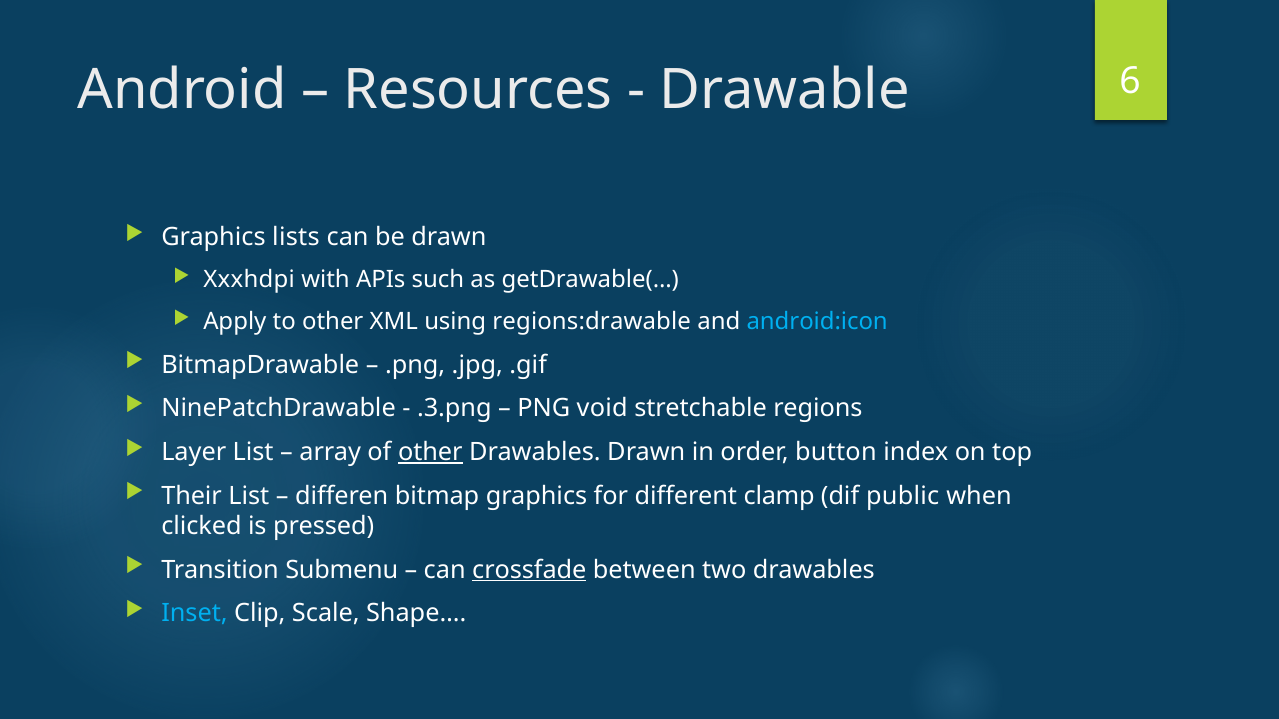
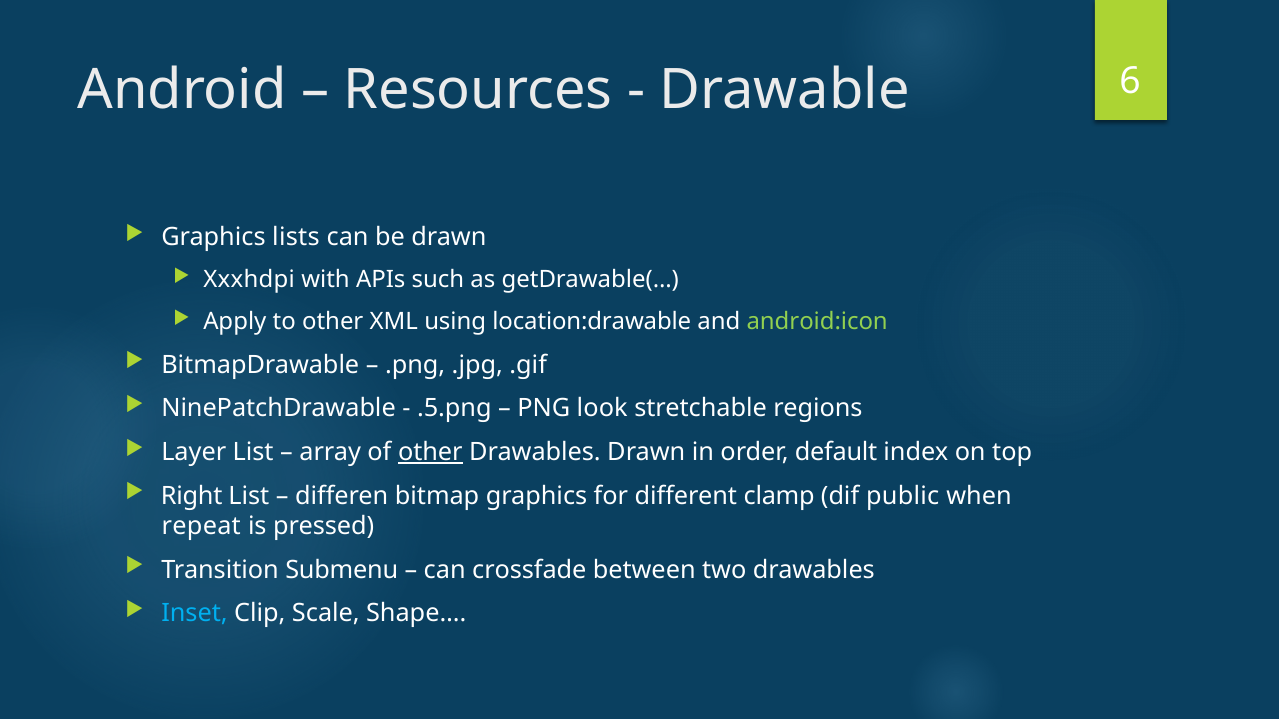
regions:drawable: regions:drawable -> location:drawable (592, 322)
android:icon colour: light blue -> light green (817, 322)
.3.png: .3.png -> .5.png (454, 409)
void: void -> look (602, 409)
button: button -> default (836, 452)
Their: Their -> Right (192, 496)
clicked: clicked -> repeat (201, 526)
crossfade underline: present -> none (529, 570)
